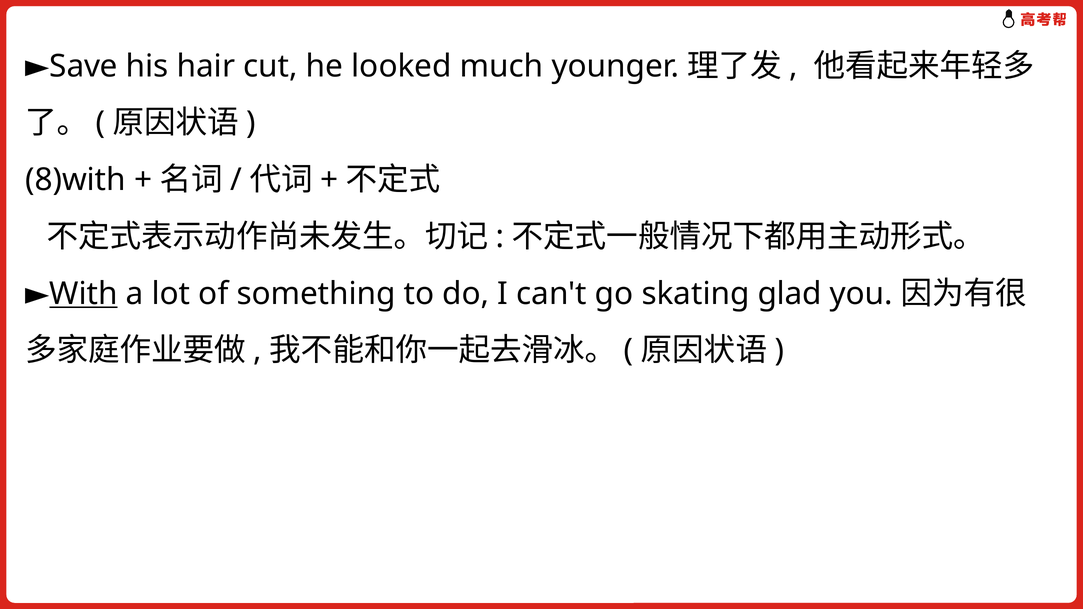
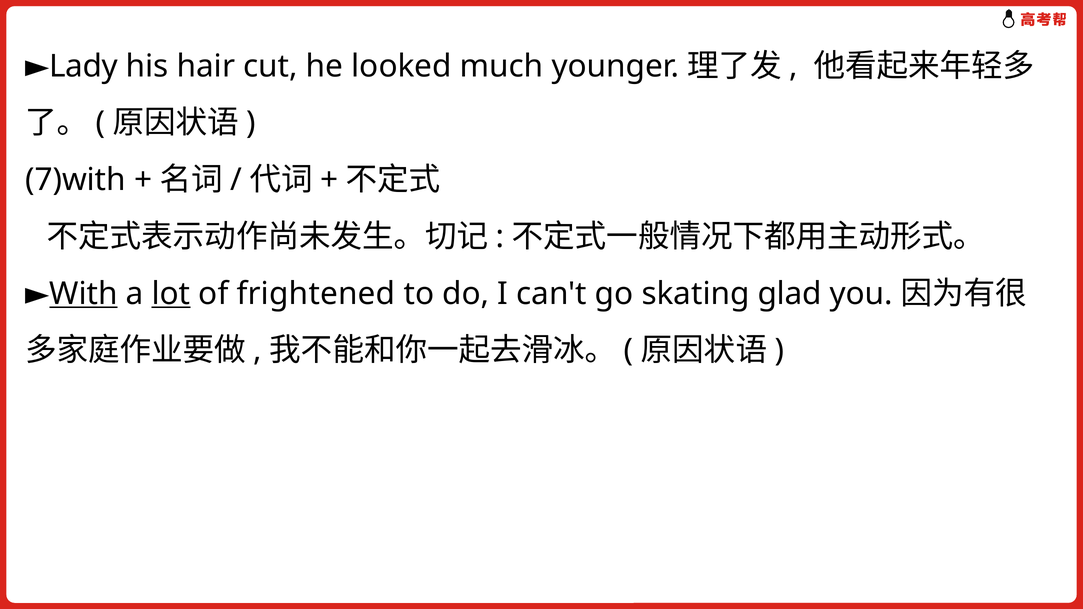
Save: Save -> Lady (84, 66)
8)with: 8)with -> 7)with (75, 180)
lot underline: none -> present (171, 294)
something: something -> frightened (316, 294)
